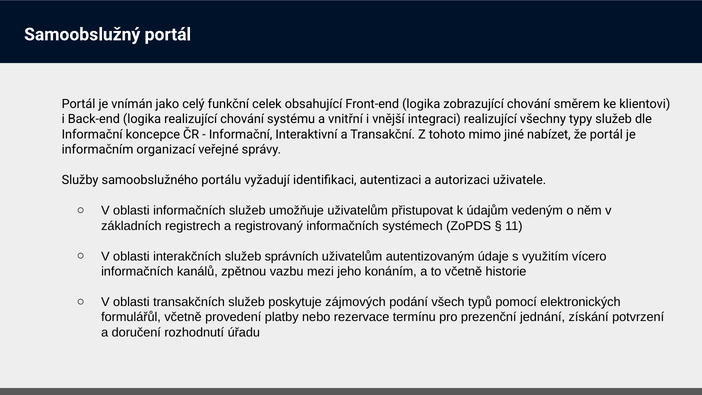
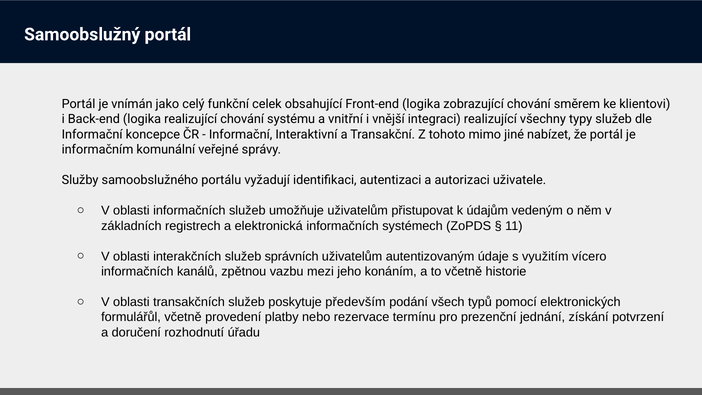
organizací: organizací -> komunální (166, 150)
registrovaný: registrovaný -> elektronická (269, 226)
zájmových: zájmových -> především (355, 302)
